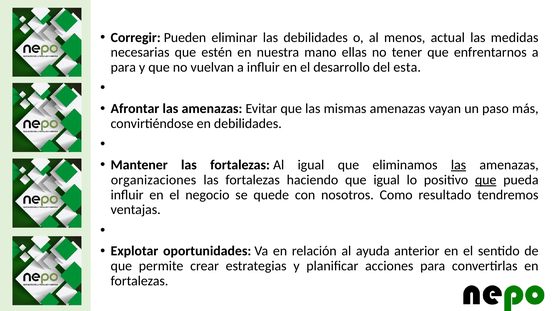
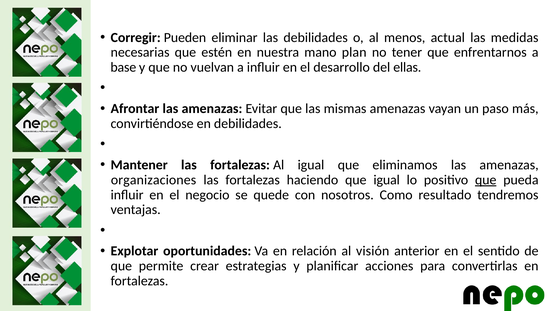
ellas: ellas -> plan (354, 52)
para: para -> base (123, 67)
esta: esta -> ellas (407, 67)
las underline: present -> none (459, 165)
ayuda: ayuda -> visión (373, 251)
